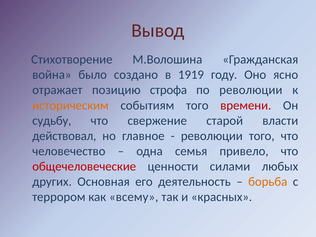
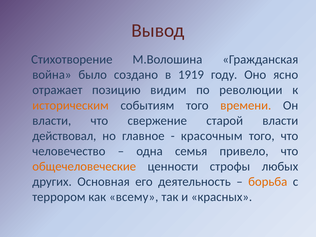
строфа: строфа -> видим (168, 90)
времени colour: red -> orange (246, 105)
судьбу: судьбу -> власти (52, 121)
революции: революции -> красочным (212, 136)
общечеловеческие colour: red -> orange (84, 166)
силами: силами -> строфы (230, 166)
